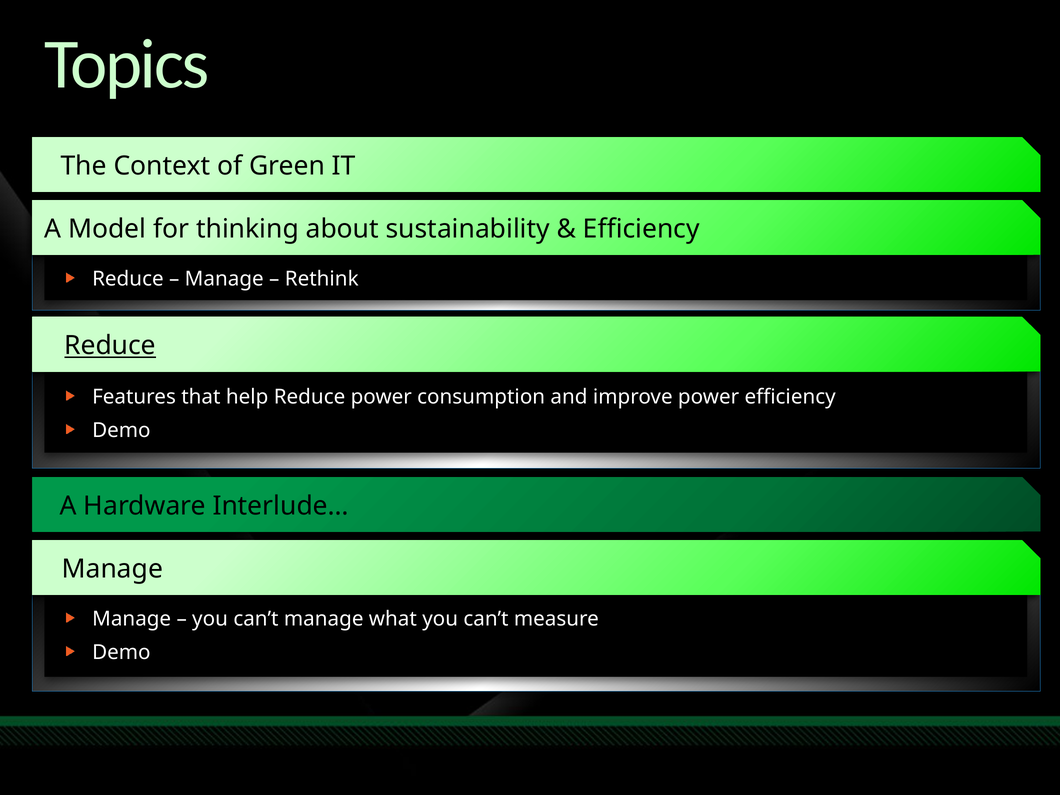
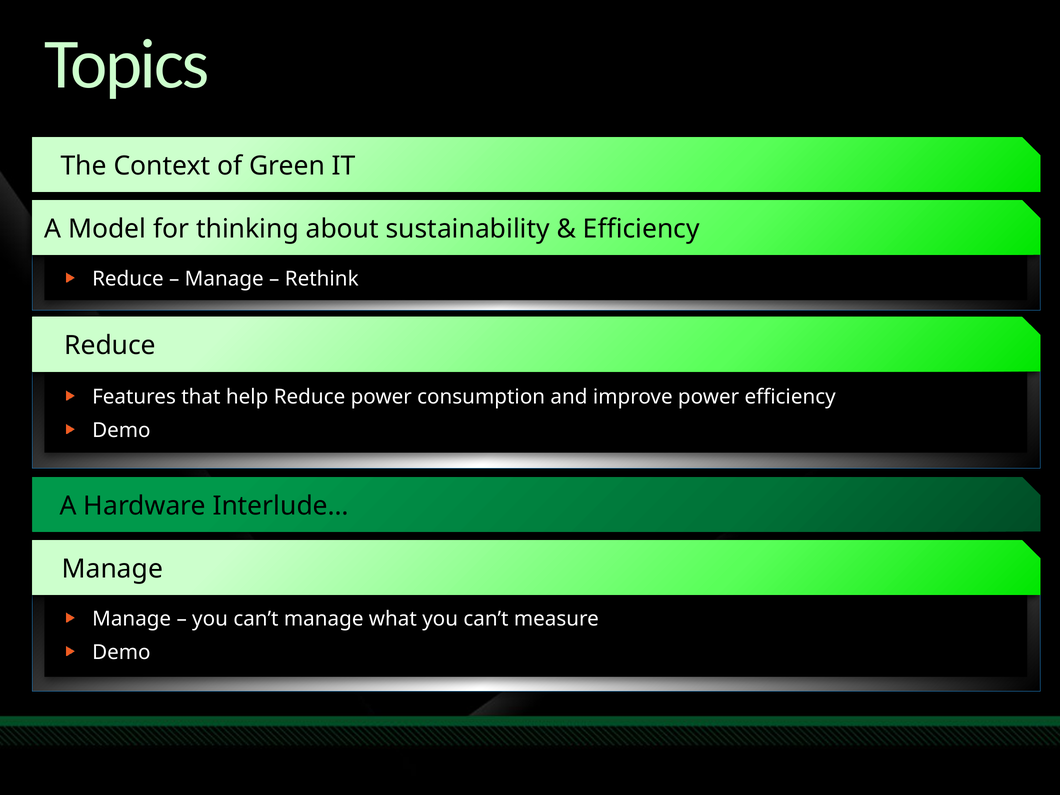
Reduce underline: present -> none (110, 346)
